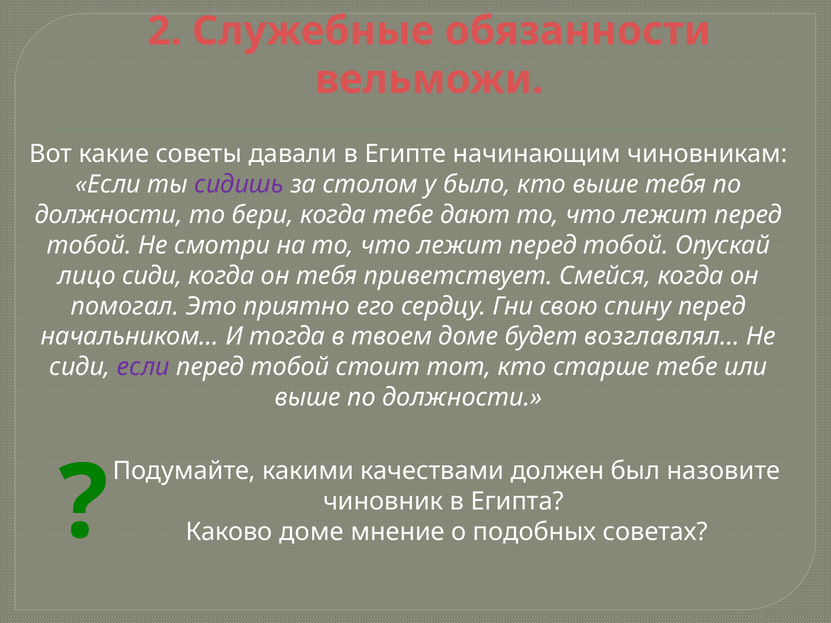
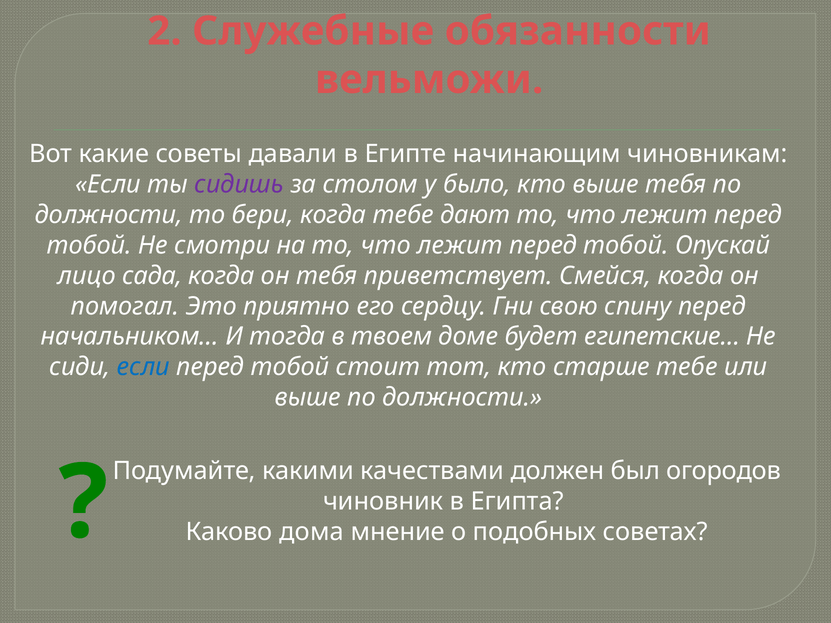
лицо сиди: сиди -> сада (152, 276)
возглавлял…: возглавлял… -> египетские… (662, 337)
если colour: purple -> blue (143, 367)
назовите: назовите -> огородов (724, 471)
Каково доме: доме -> дома (311, 532)
